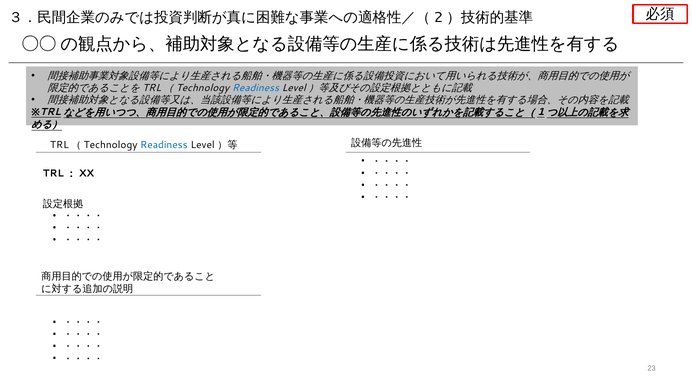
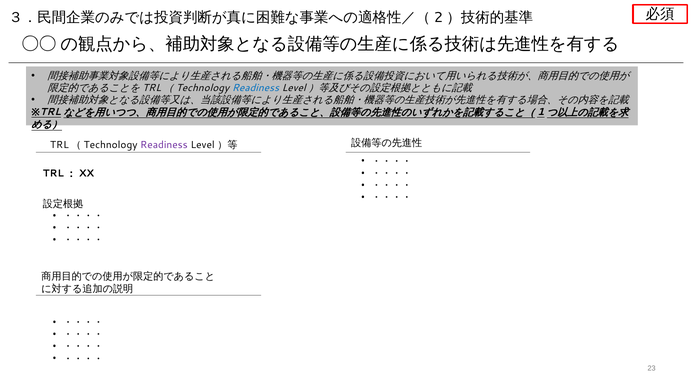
Readiness colour: blue -> purple (164, 145)
